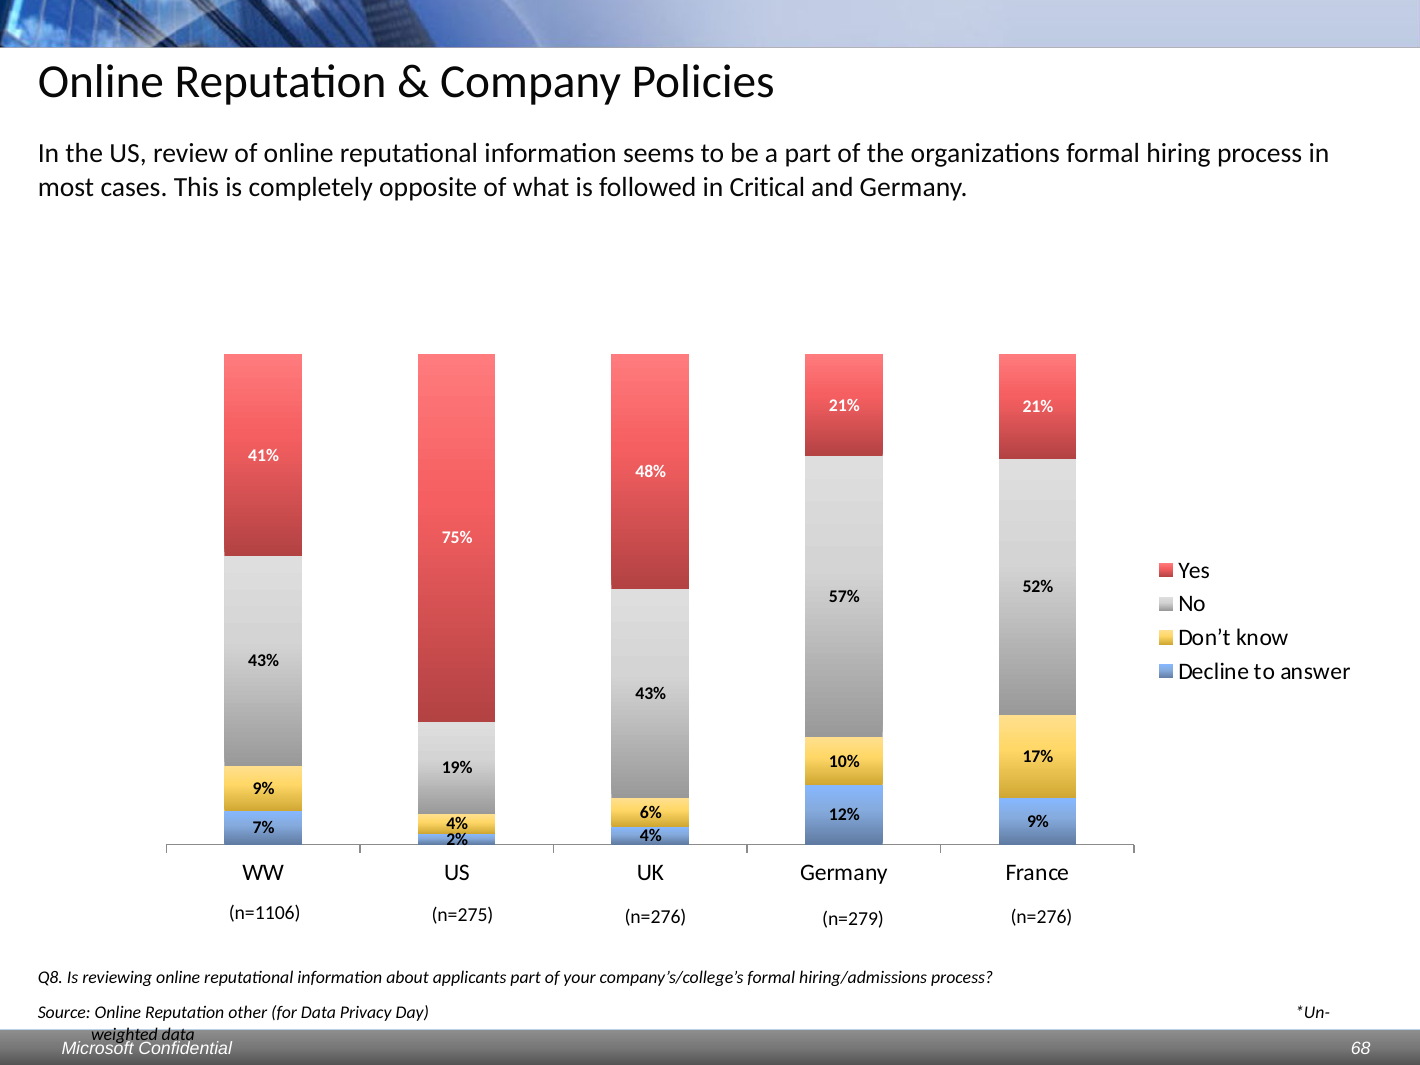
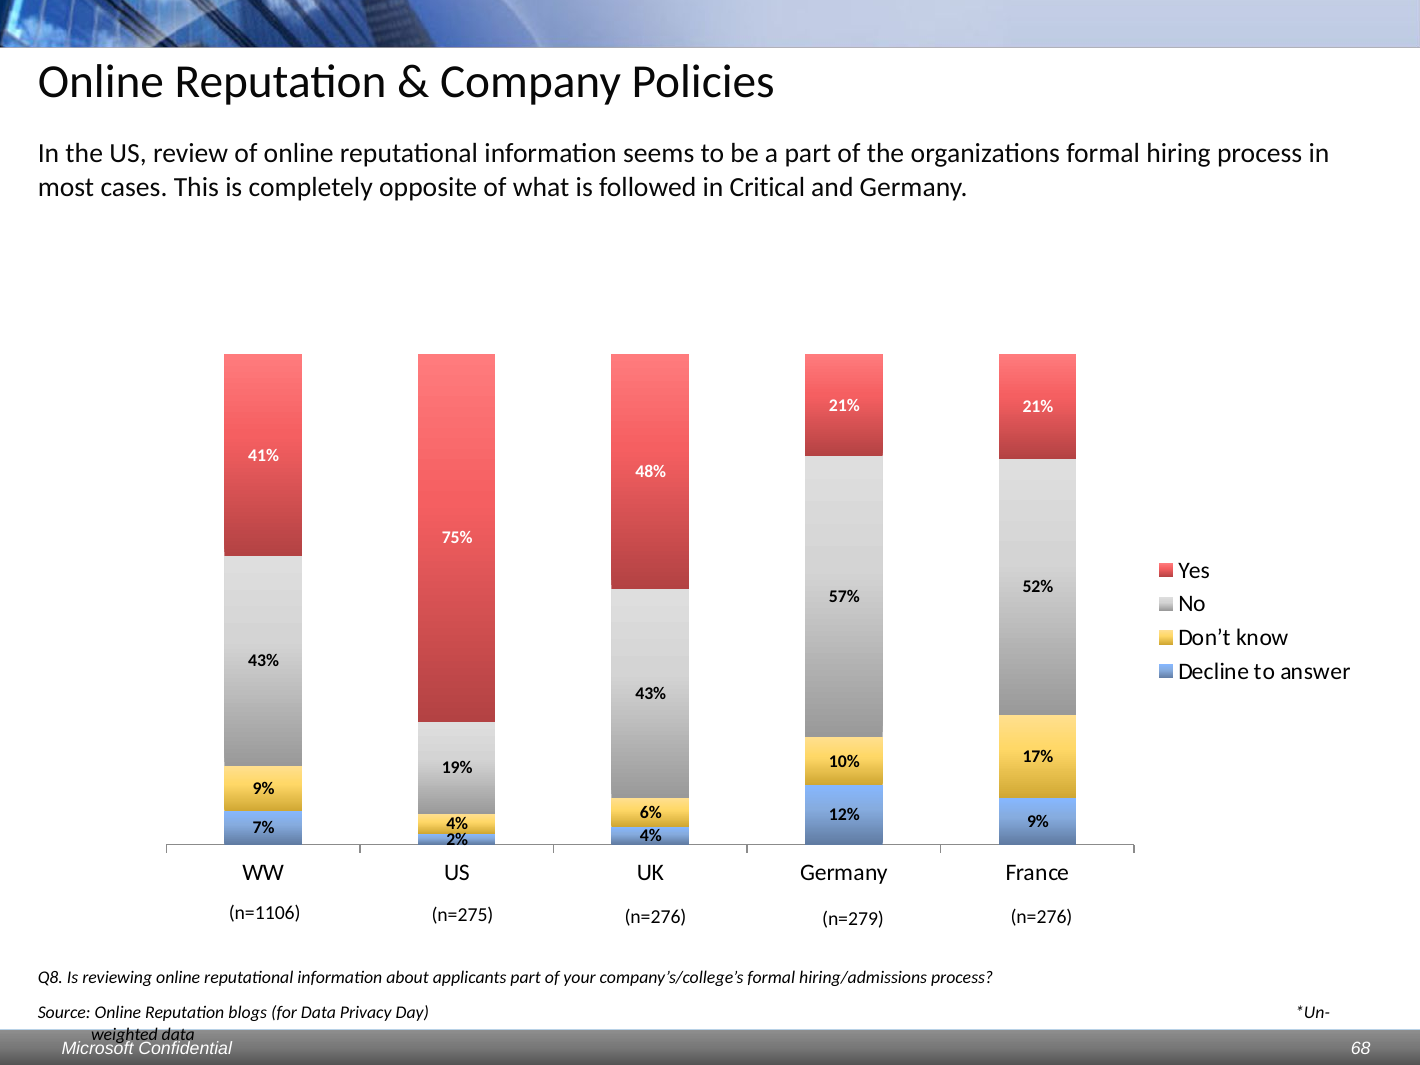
other: other -> blogs (248, 1013)
